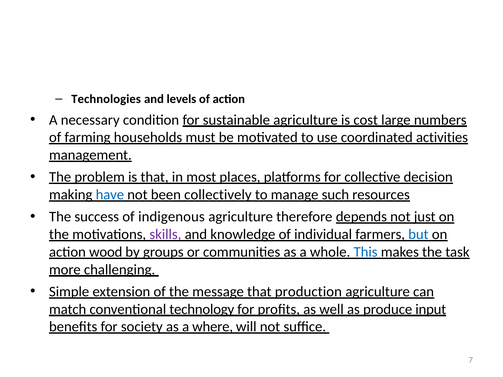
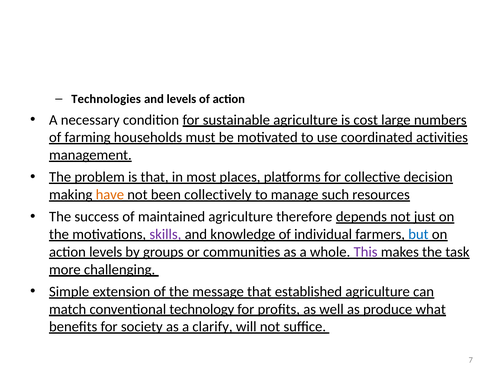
have colour: blue -> orange (110, 195)
indigenous: indigenous -> maintained (172, 217)
action wood: wood -> levels (106, 252)
This colour: blue -> purple (366, 252)
production: production -> established (308, 292)
input: input -> what (431, 309)
where: where -> clarify (213, 327)
